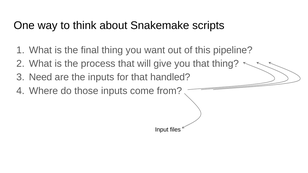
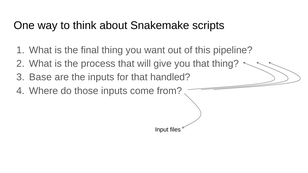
Need: Need -> Base (40, 77)
